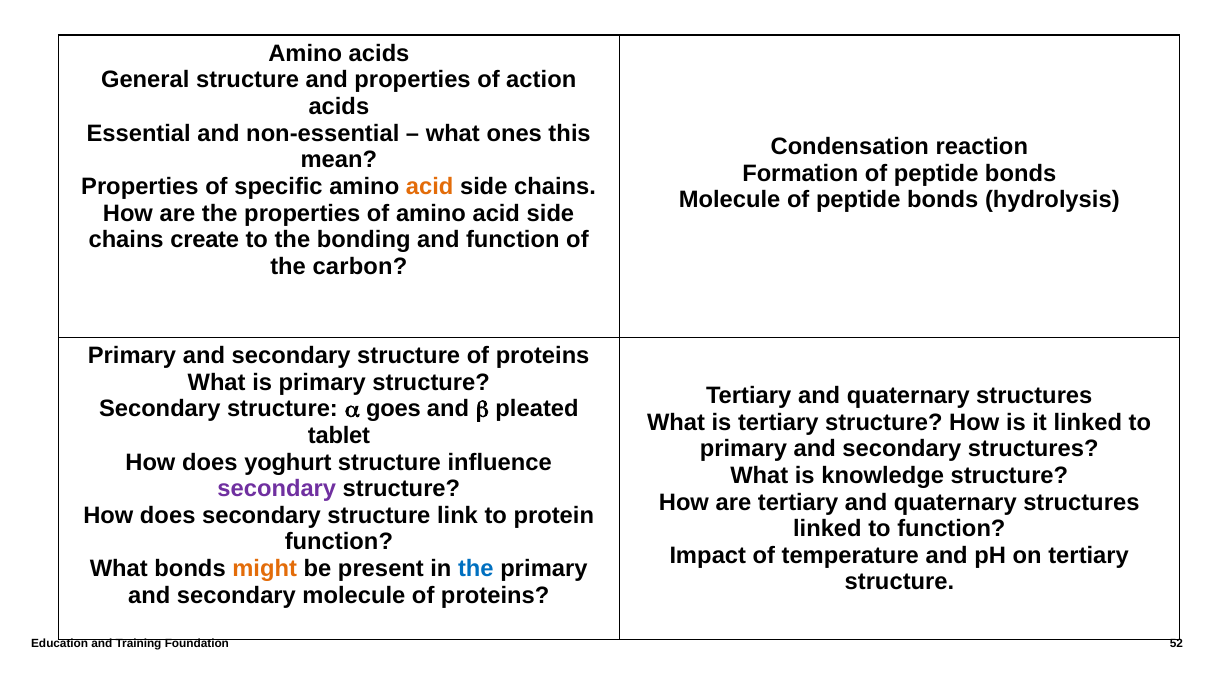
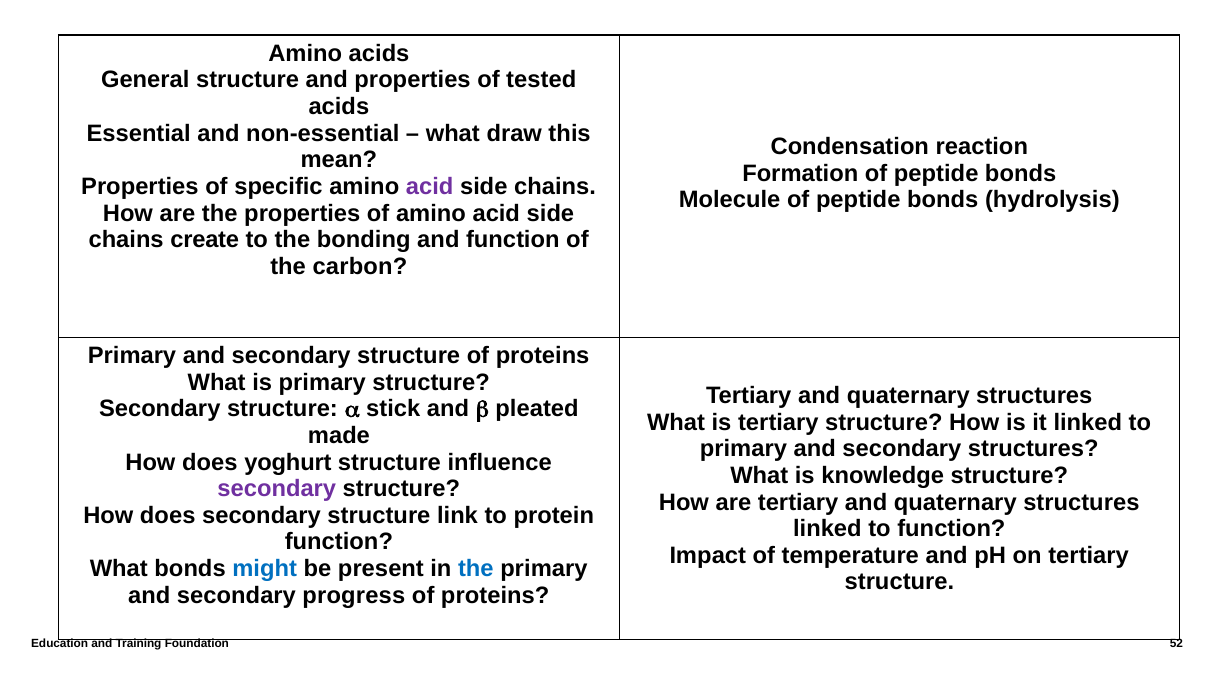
action: action -> tested (541, 80)
ones: ones -> draw (514, 133)
acid colour: orange -> purple (430, 187)
goes: goes -> stick (393, 409)
tablet: tablet -> made (339, 436)
might colour: orange -> blue (265, 569)
secondary molecule: molecule -> progress (354, 596)
